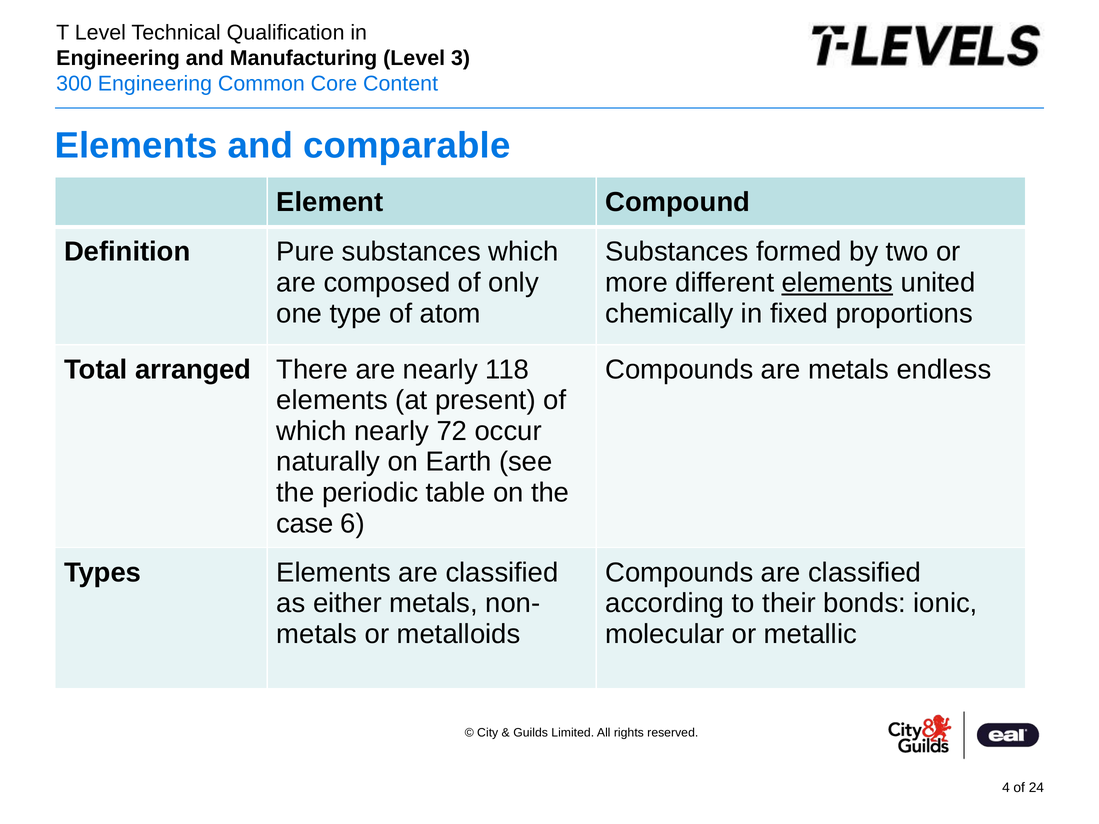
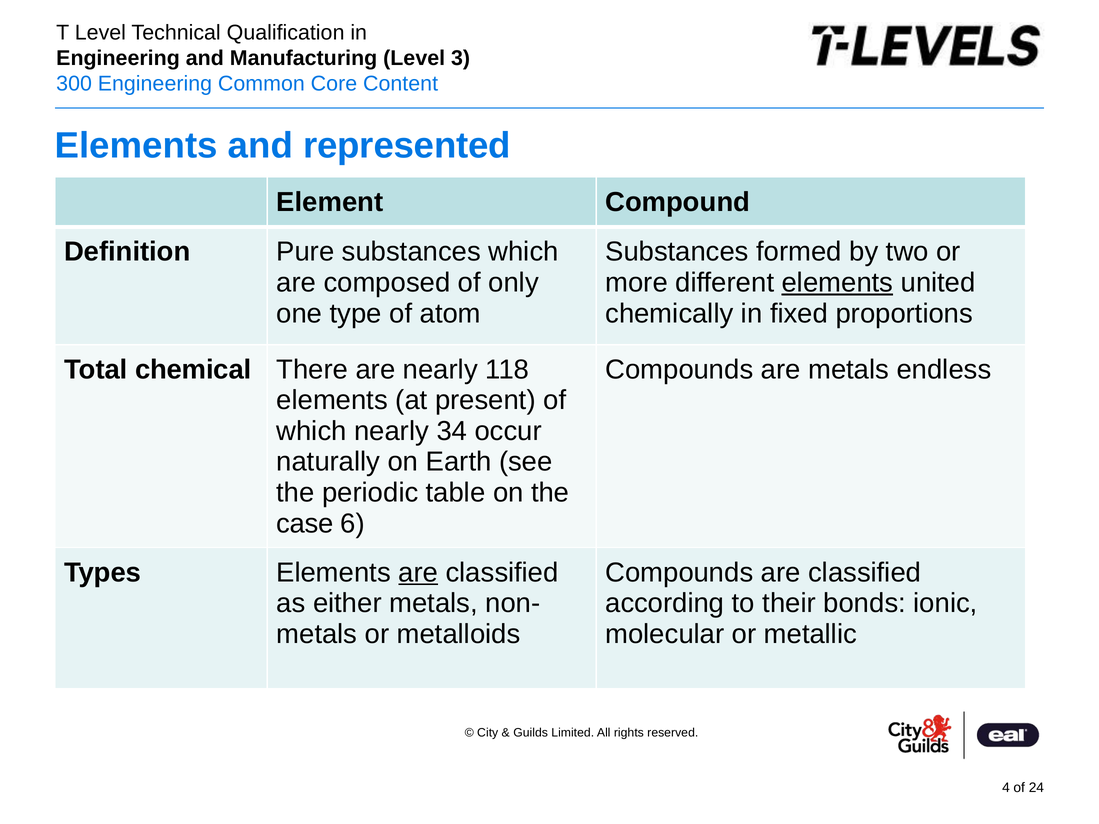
comparable: comparable -> represented (407, 146)
arranged: arranged -> chemical (193, 370)
72: 72 -> 34 (452, 431)
are underline: none -> present (418, 573)
